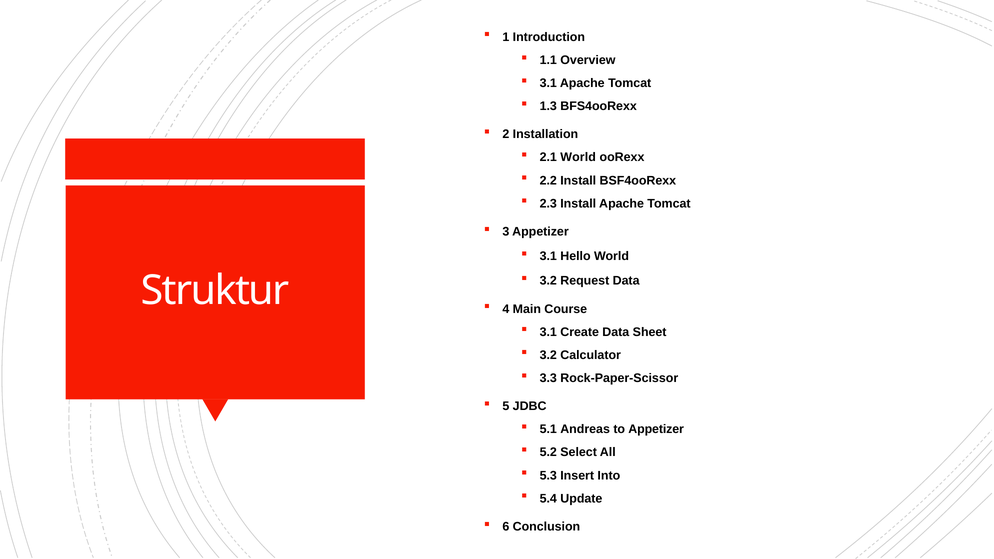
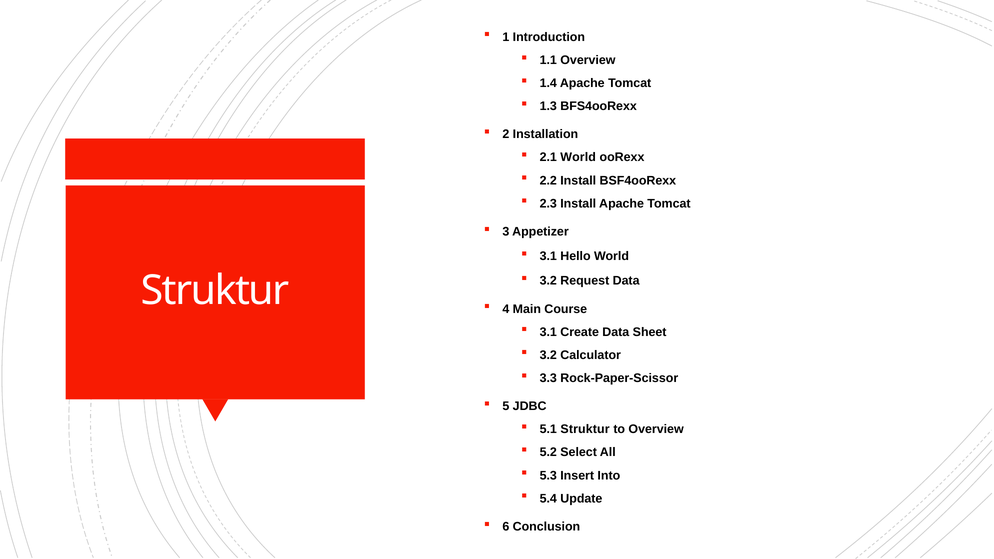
3.1: 3.1 -> 1.4 (548, 83)
5.1 Andreas: Andreas -> Struktur (585, 429)
to Appetizer: Appetizer -> Overview (656, 429)
